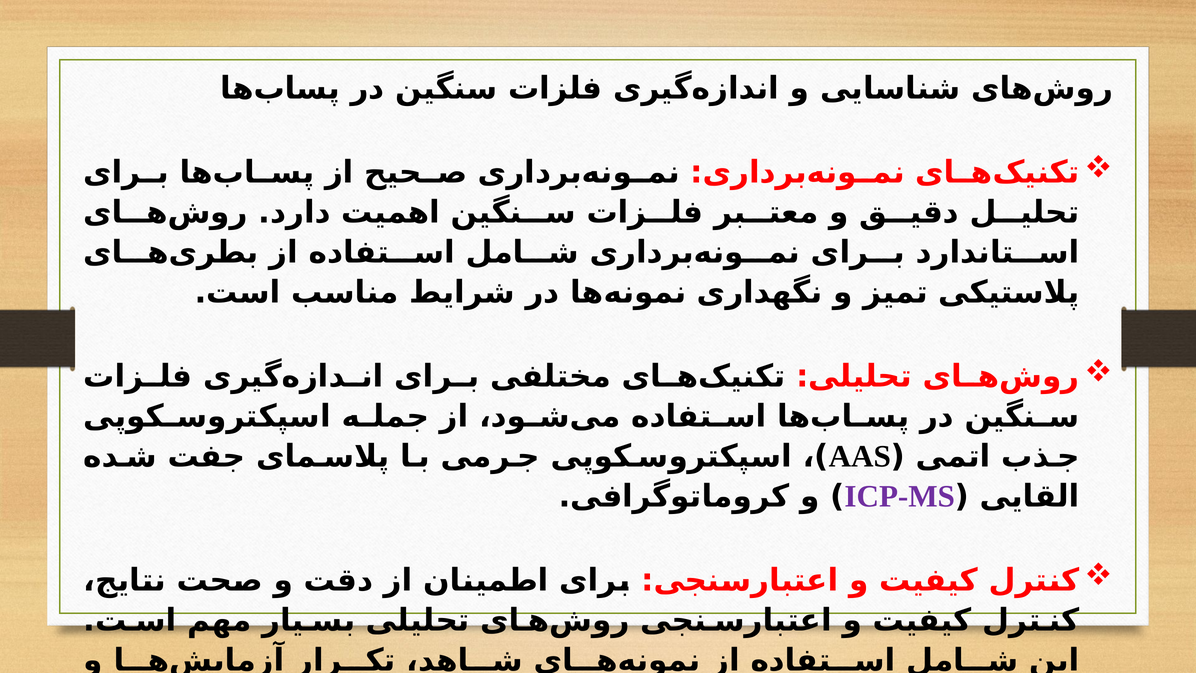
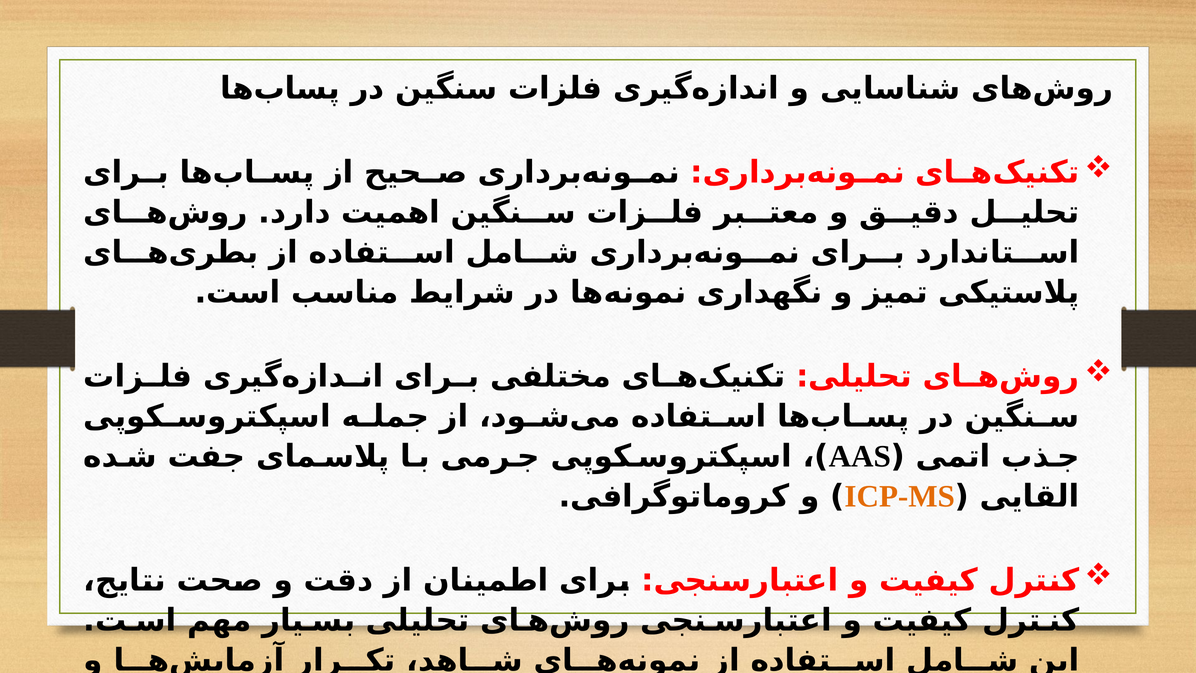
ICP-MS colour: purple -> orange (900, 496)
